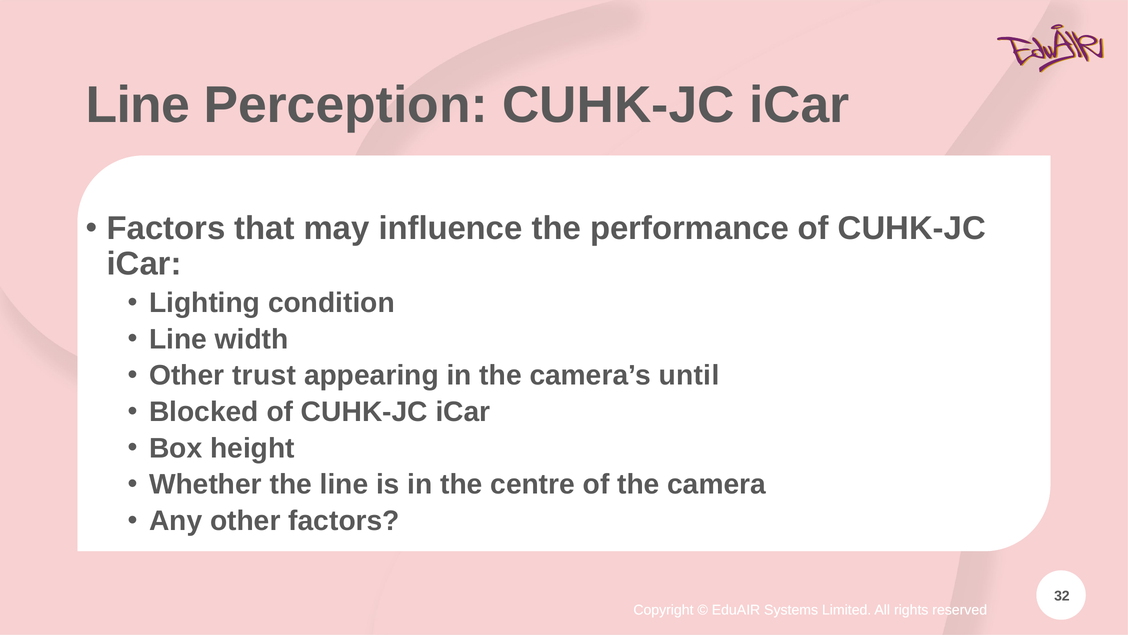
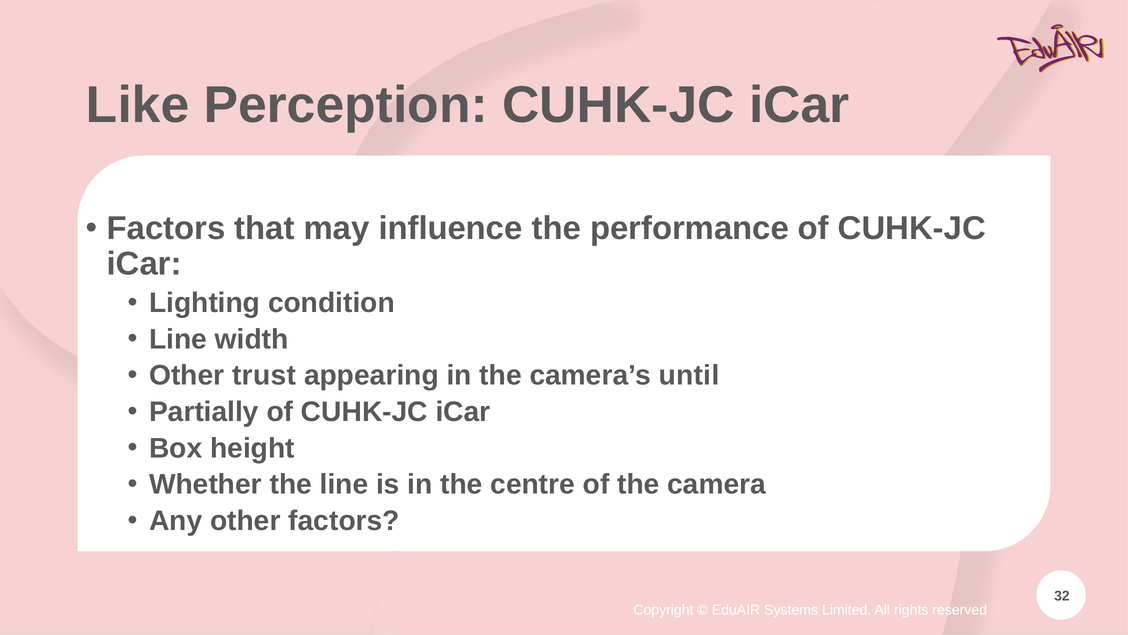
Line: Line -> Like (138, 105)
Blocked: Blocked -> Partially (204, 412)
